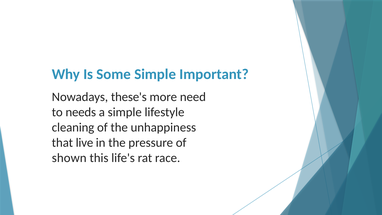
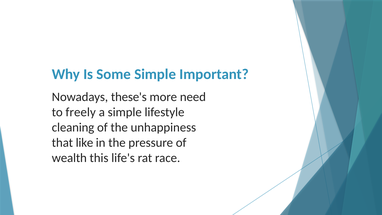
needs: needs -> freely (81, 112)
live: live -> like (84, 143)
shown: shown -> wealth (69, 158)
